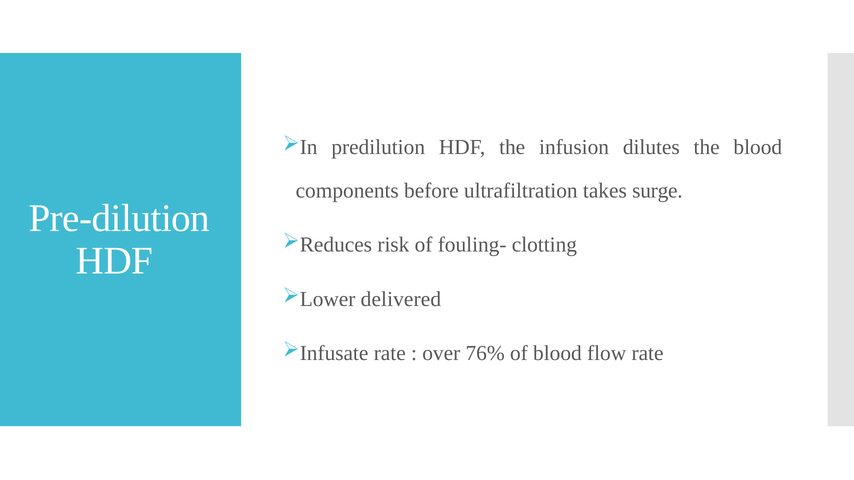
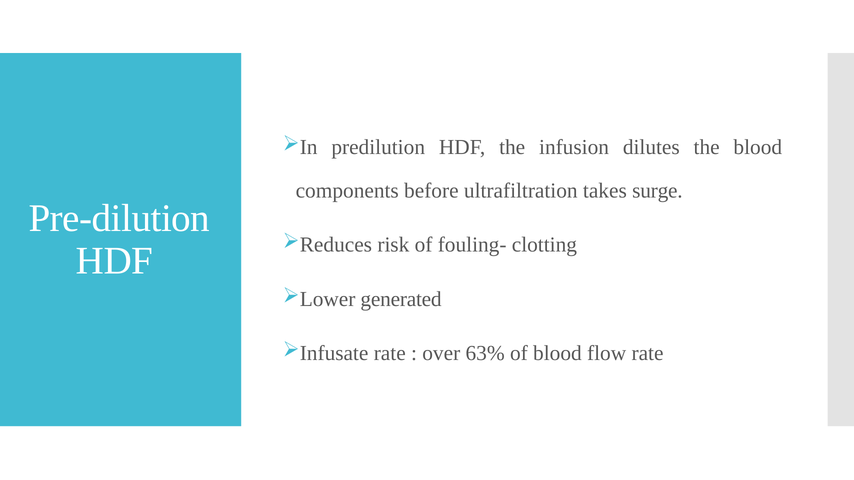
delivered: delivered -> generated (401, 299)
76%: 76% -> 63% (485, 353)
